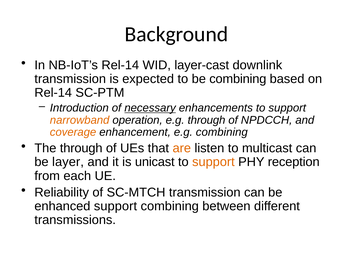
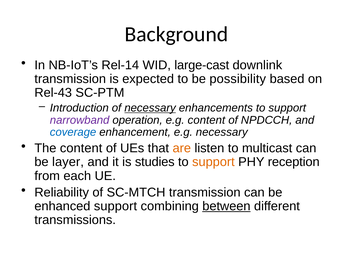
layer-cast: layer-cast -> large-cast (202, 65)
be combining: combining -> possibility (238, 79)
Rel-14: Rel-14 -> Rel-43 (53, 93)
narrowband colour: orange -> purple (80, 120)
e.g through: through -> content (206, 120)
coverage colour: orange -> blue (73, 132)
e.g combining: combining -> necessary (222, 132)
The through: through -> content (81, 148)
unicast: unicast -> studies (155, 162)
between underline: none -> present (226, 206)
